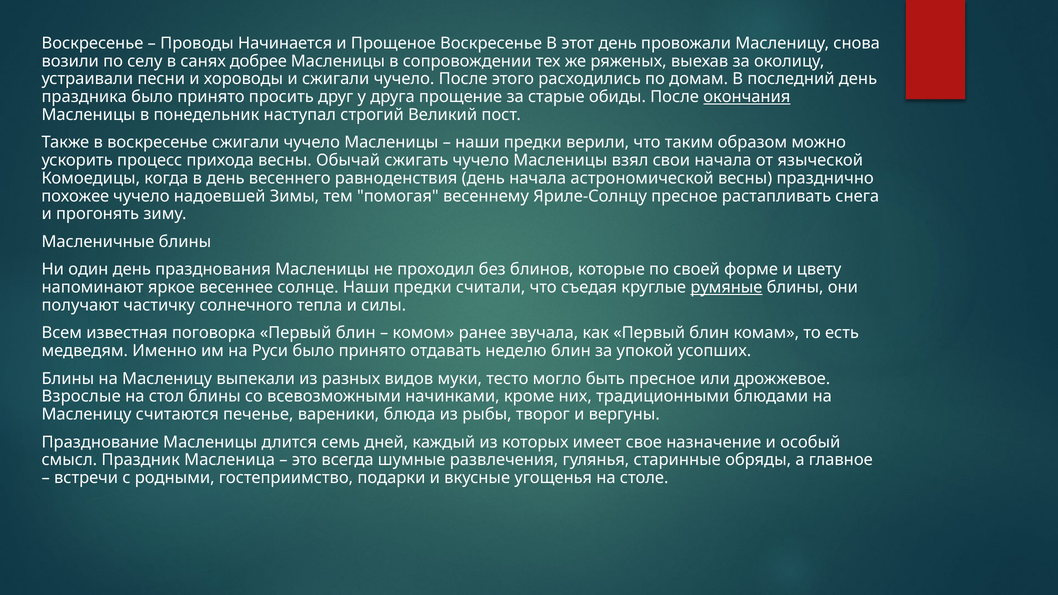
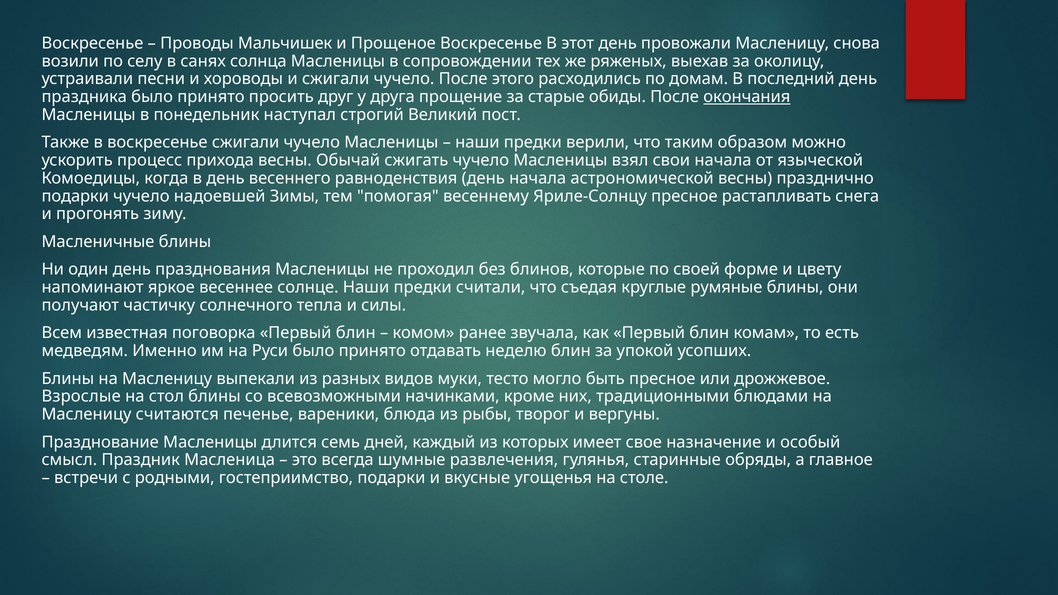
Начинается: Начинается -> Мальчишек (285, 43)
добрее: добрее -> солнца (258, 61)
похожее: похожее -> подарки (75, 196)
румяные underline: present -> none (726, 287)
